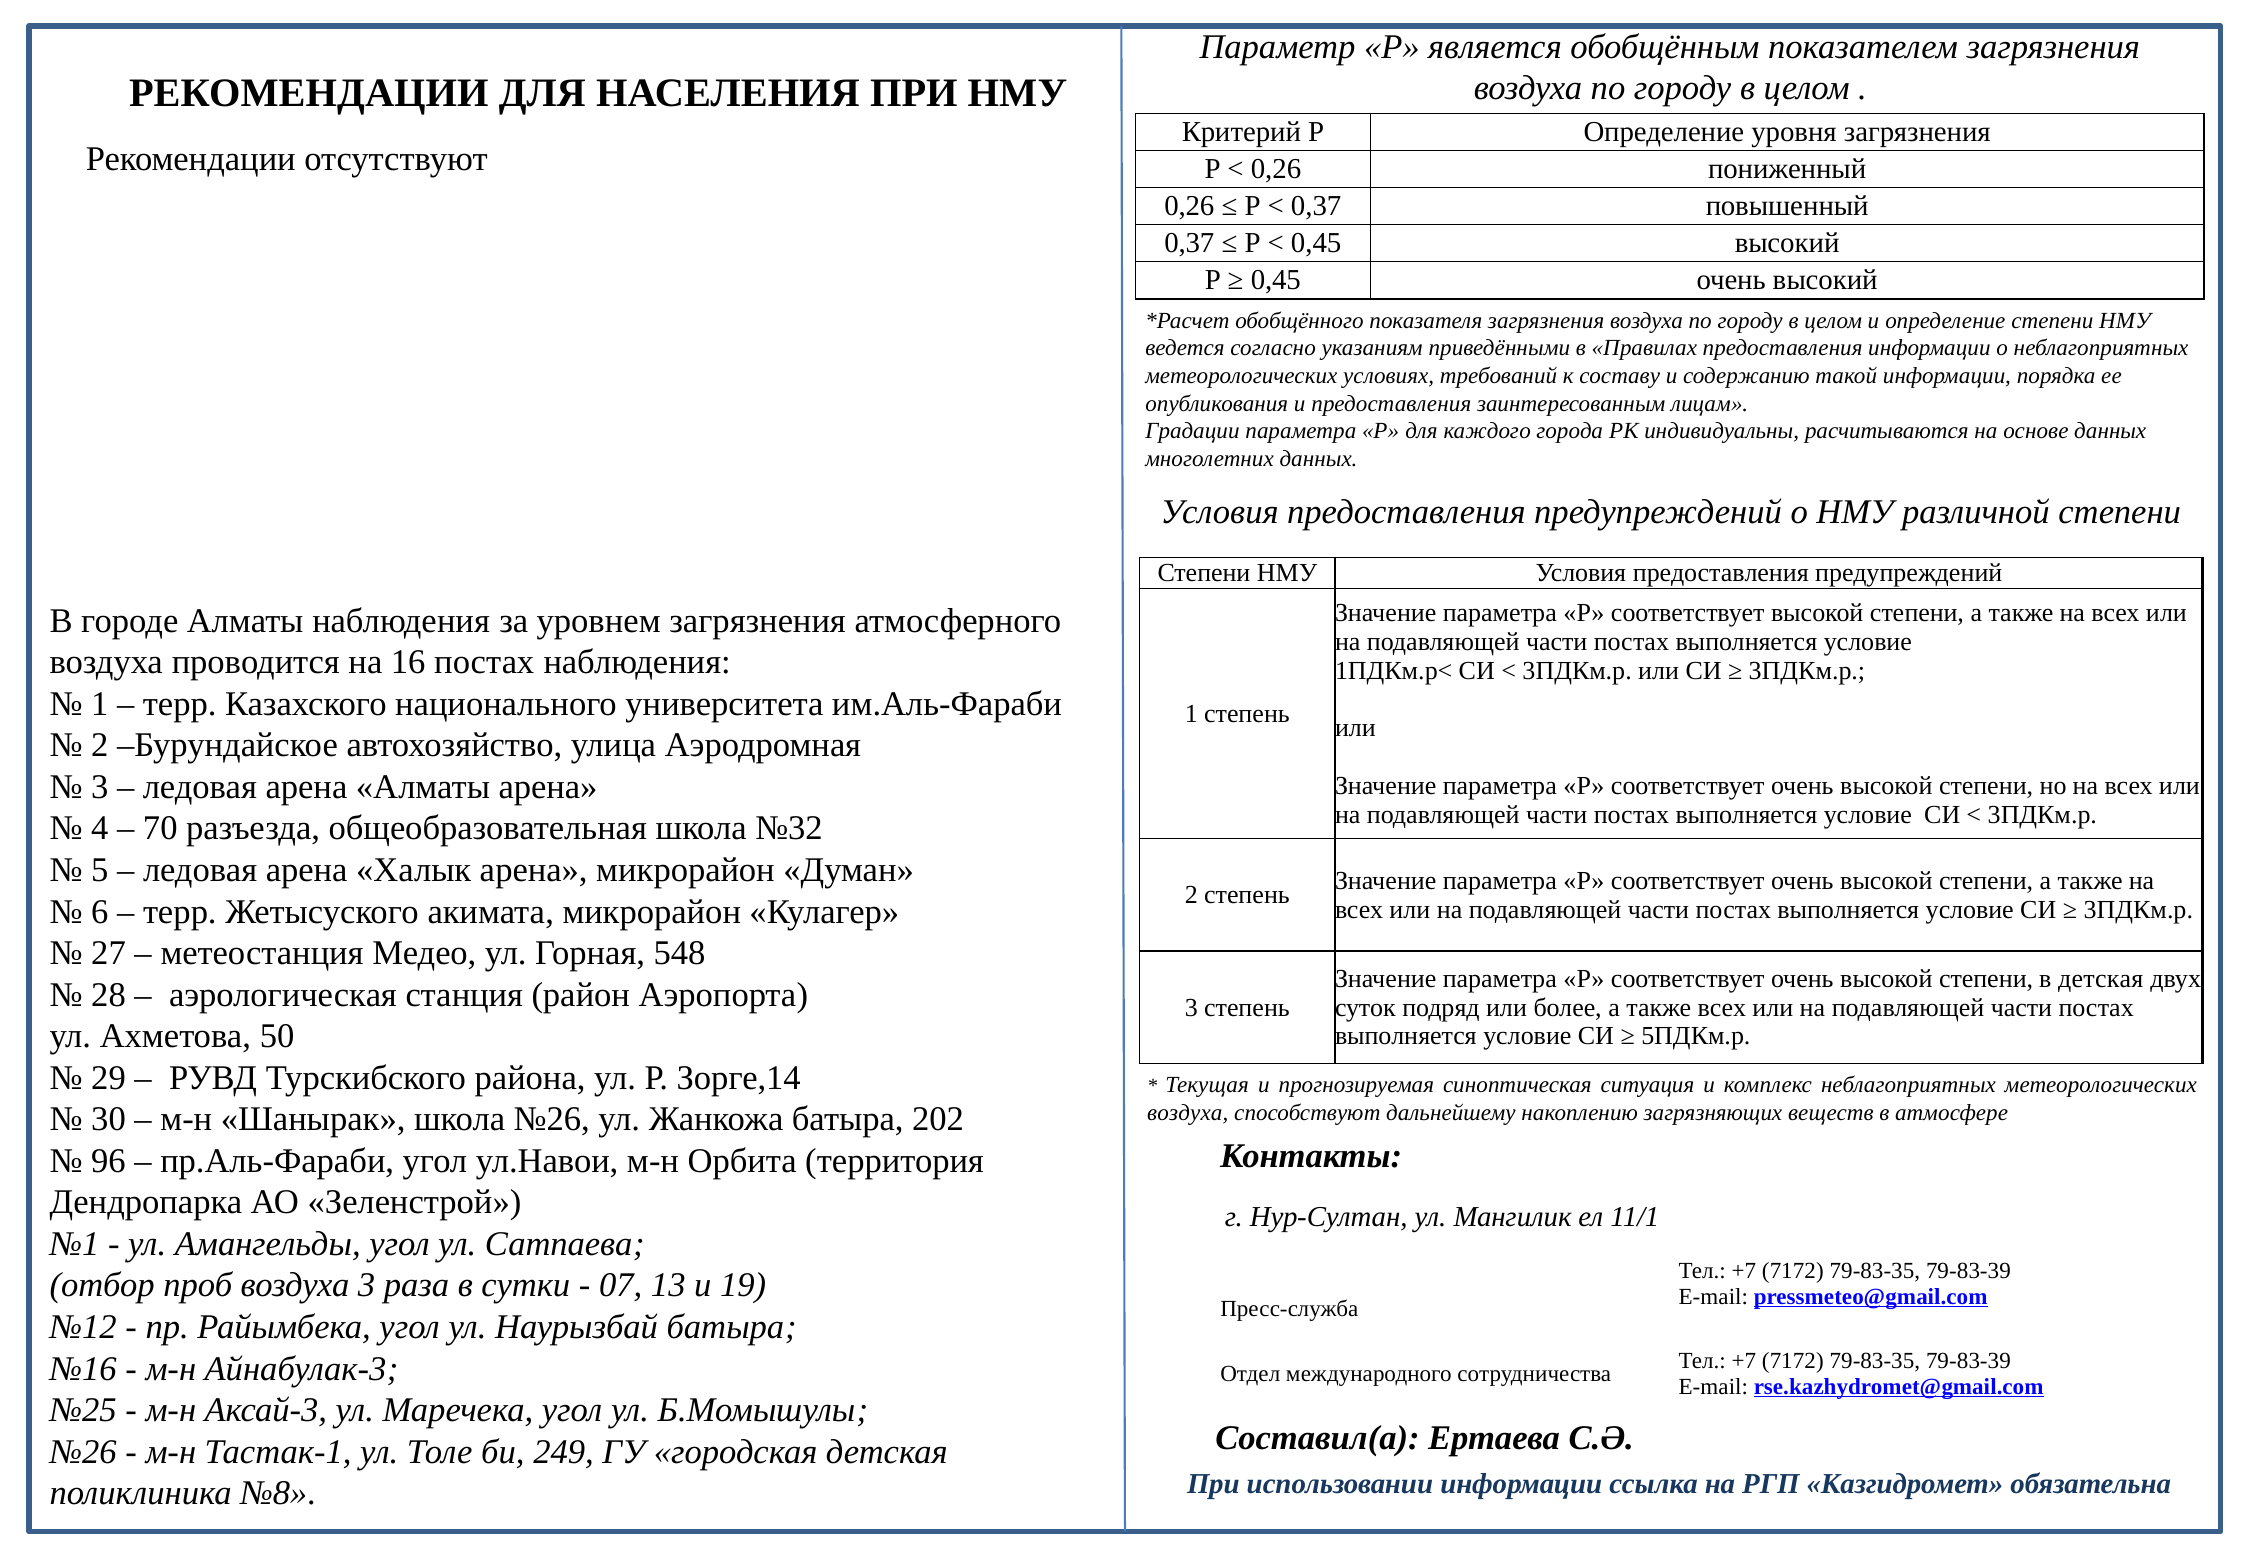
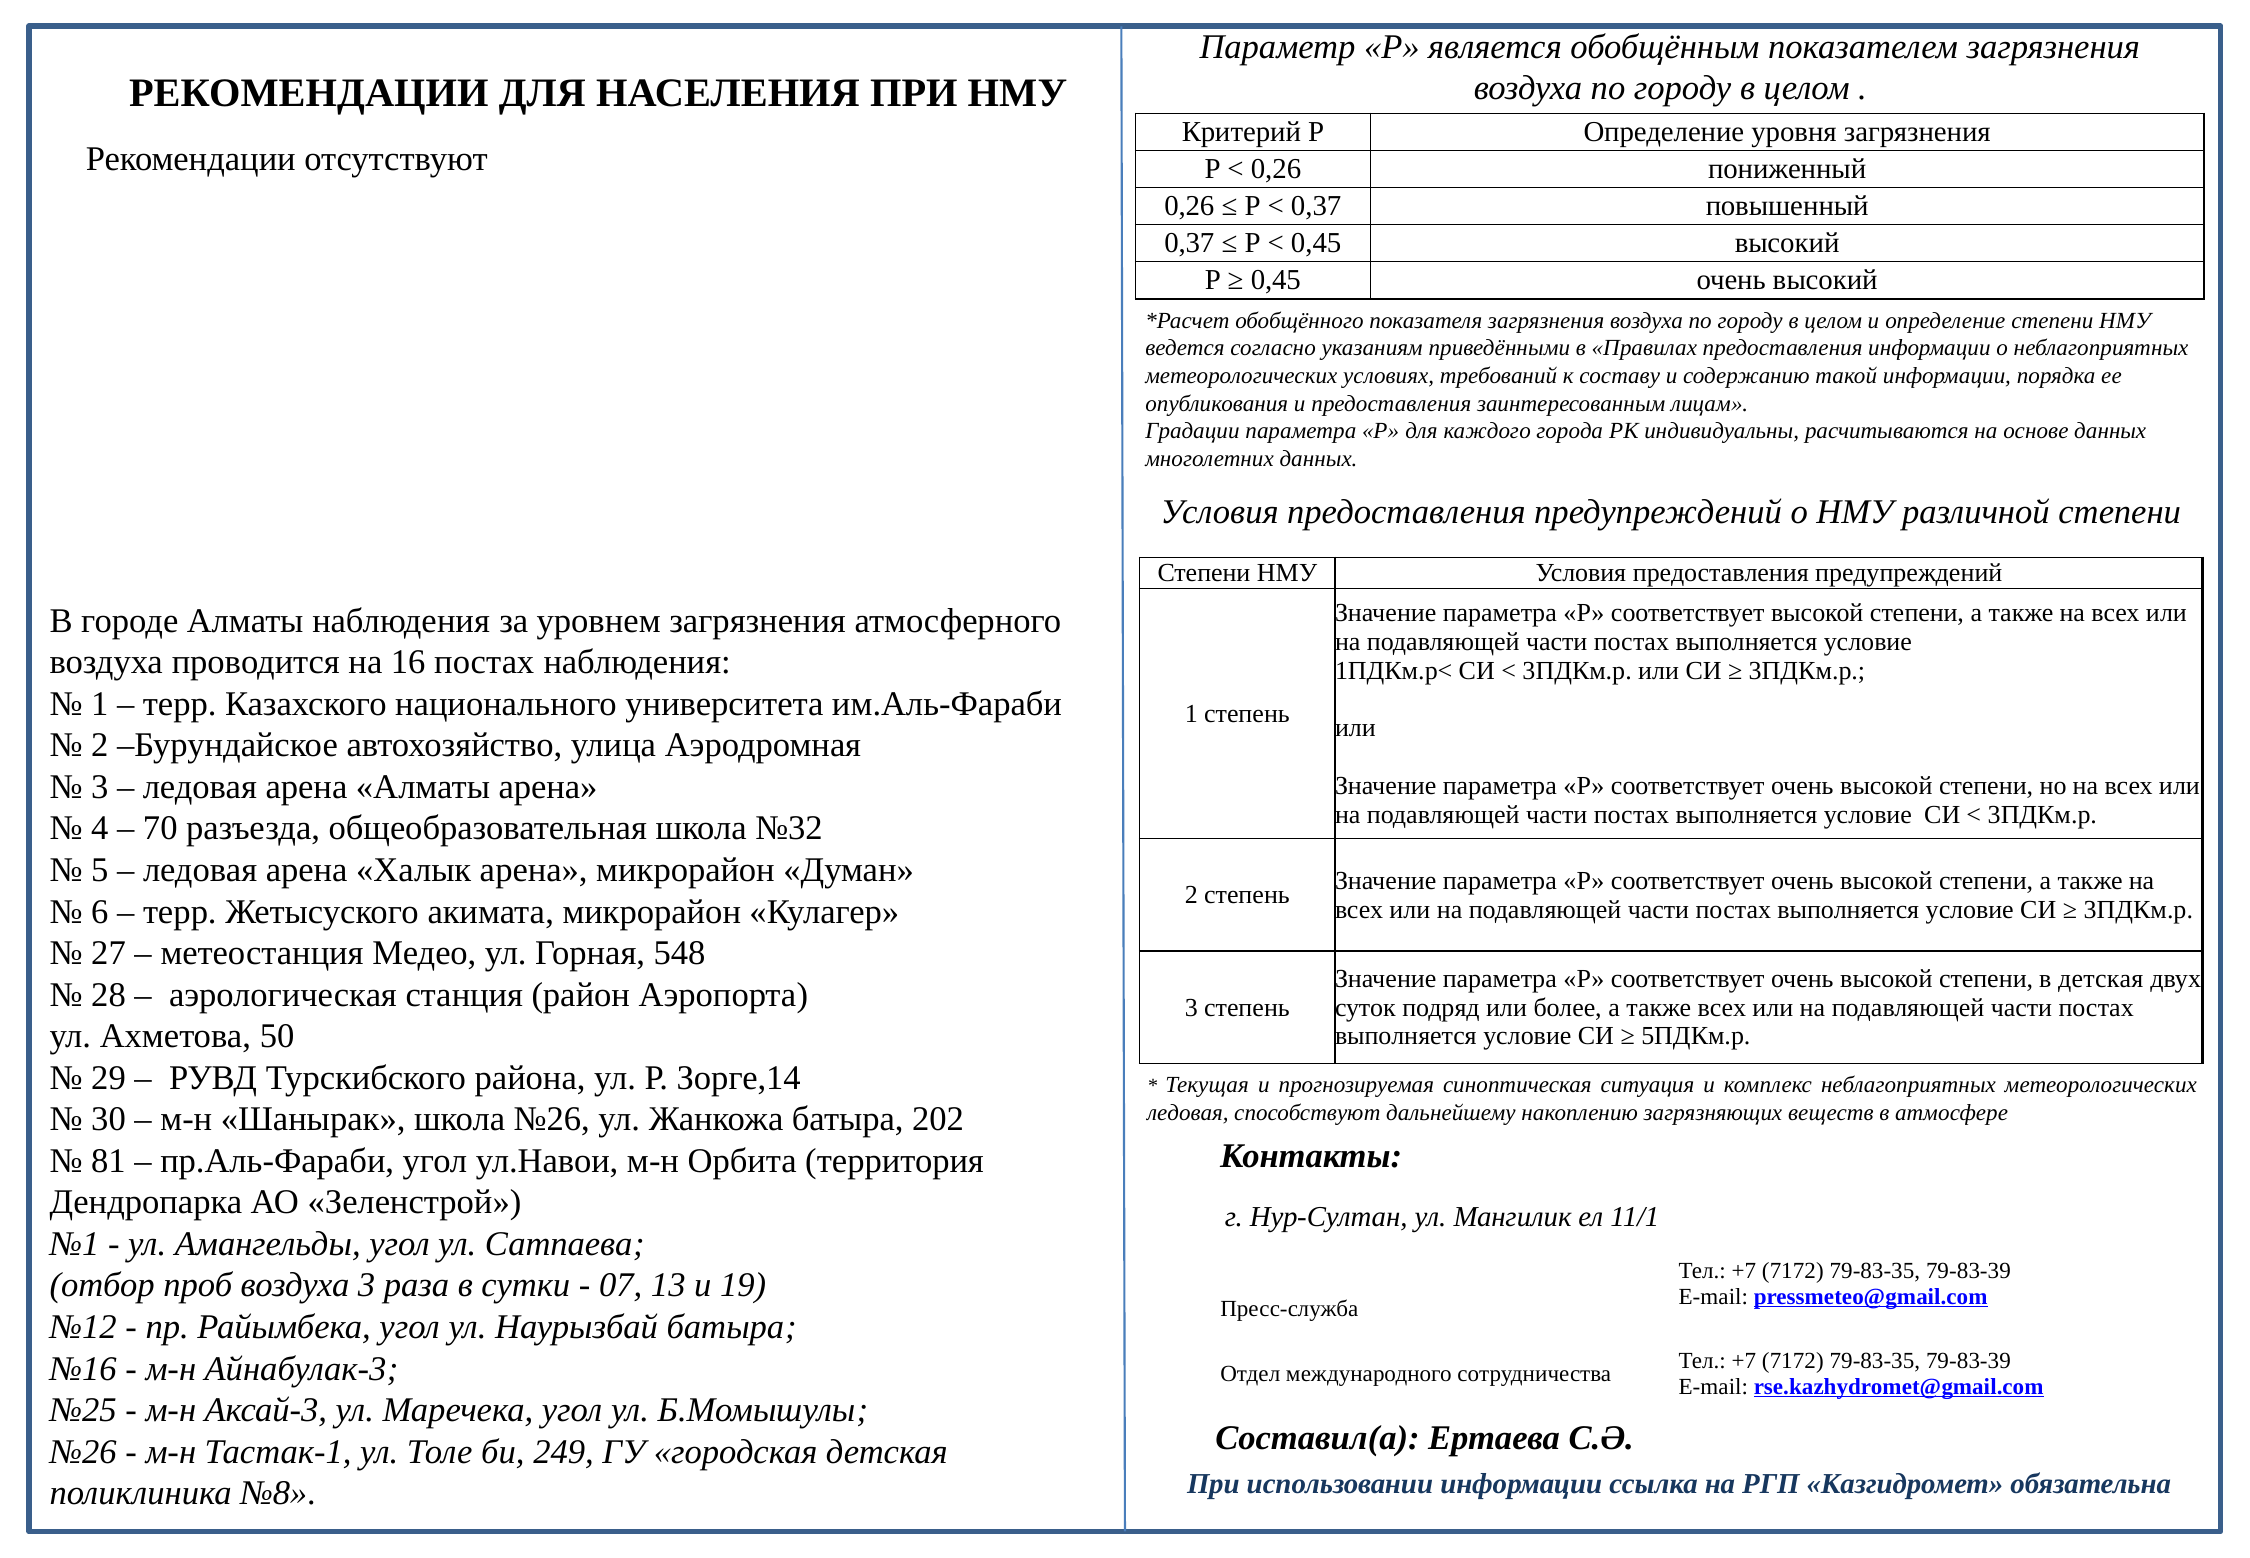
воздуха: воздуха -> ледовая (1188, 1112)
96: 96 -> 81 (108, 1161)
